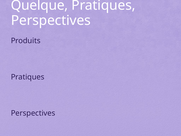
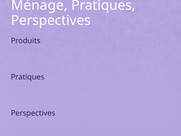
Quelque: Quelque -> Ménage (39, 5)
